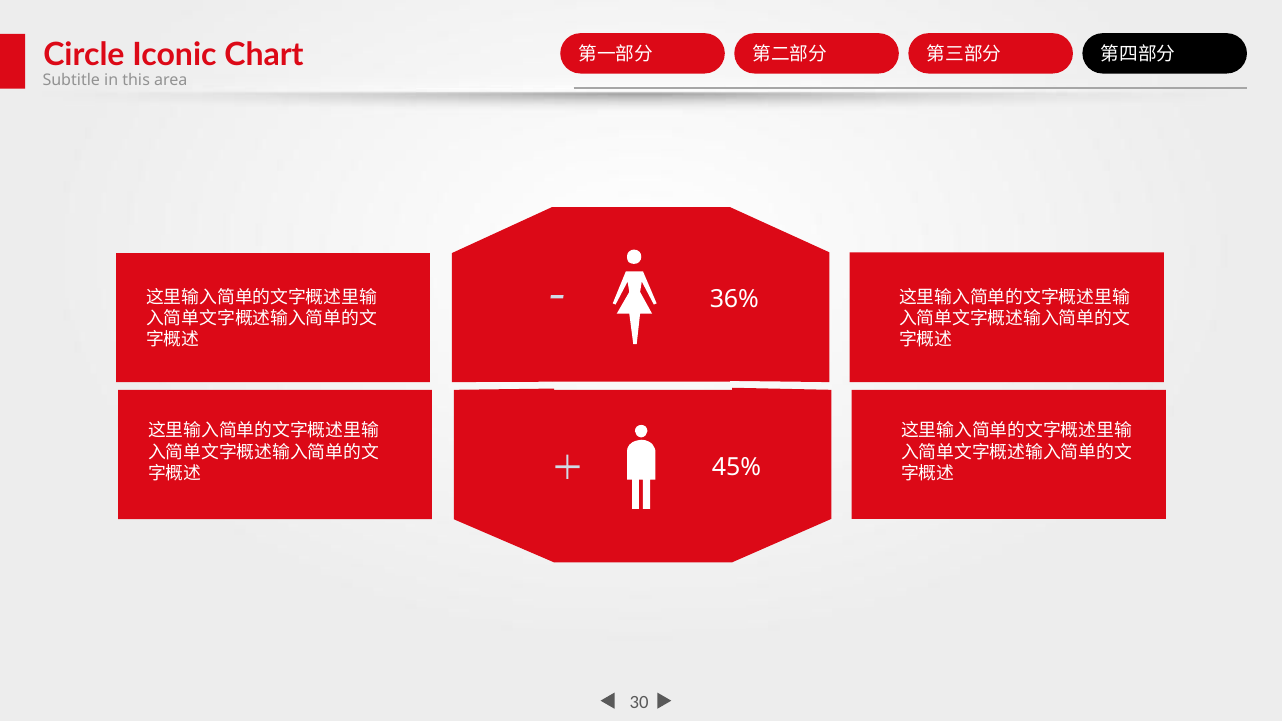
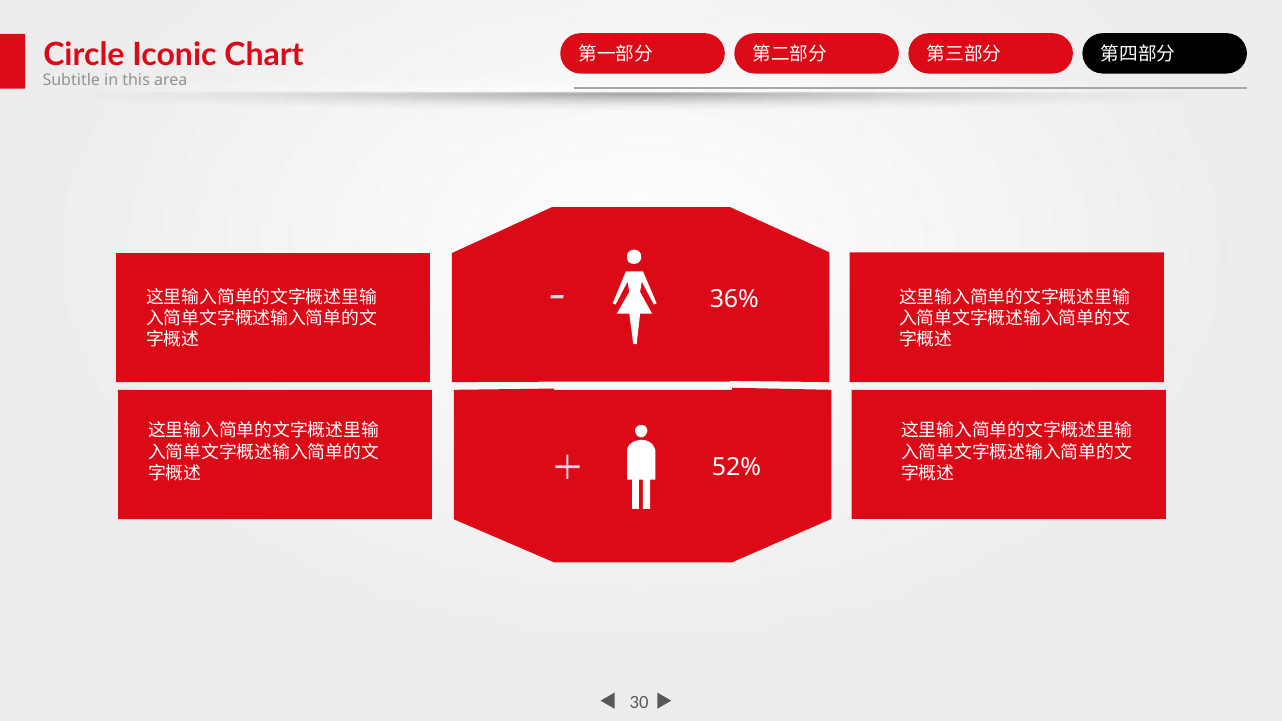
45%: 45% -> 52% (736, 467)
